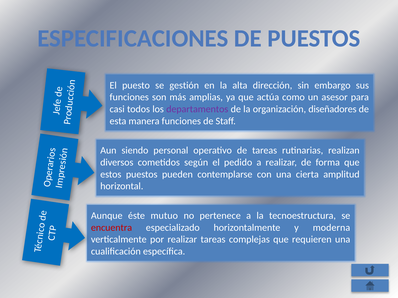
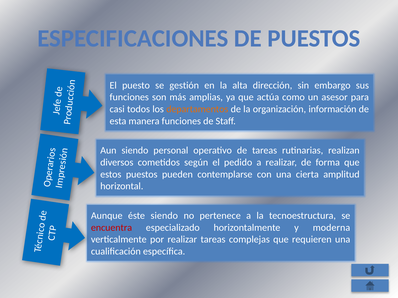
departamentos colour: purple -> orange (197, 109)
diseñadores: diseñadores -> información (332, 109)
éste mutuo: mutuo -> siendo (164, 216)
